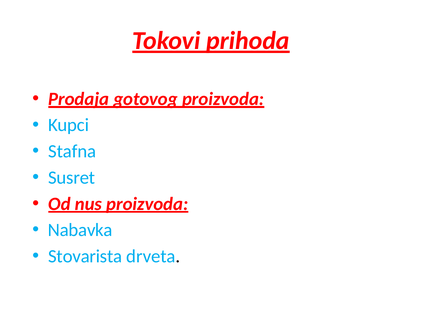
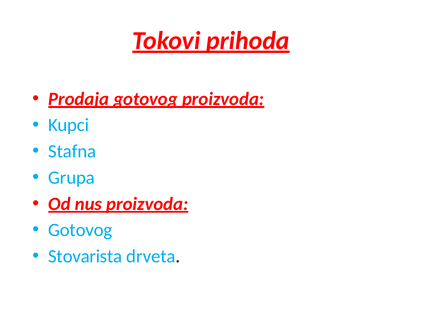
Susret: Susret -> Grupa (72, 178)
Nabavka: Nabavka -> Gotovog (80, 230)
